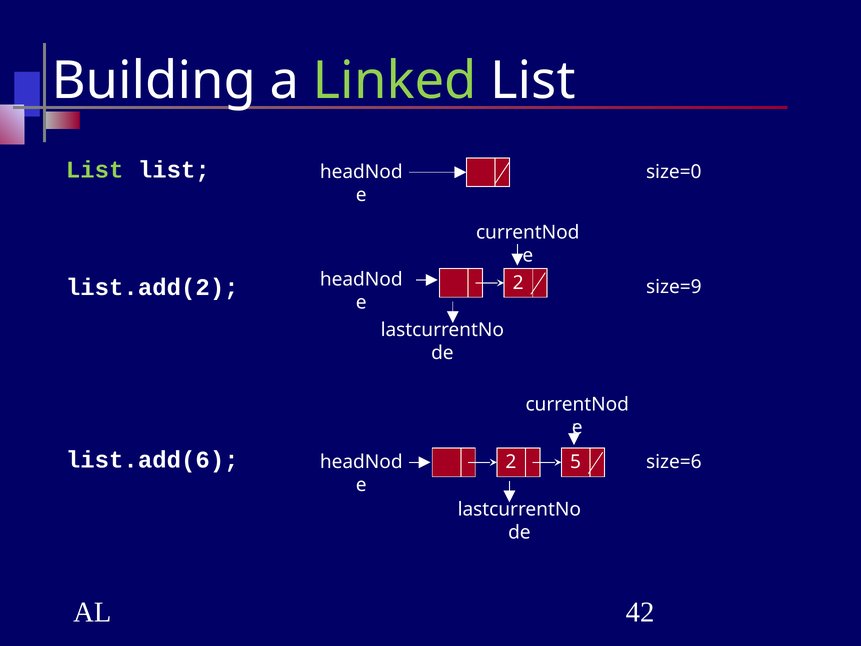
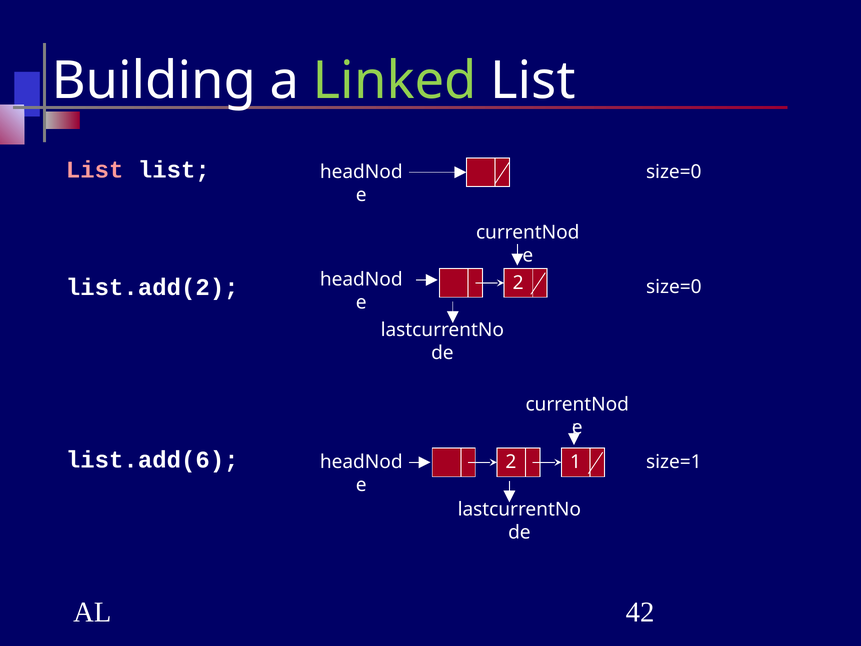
List colour: light green -> pink (95, 170)
size=9: size=9 -> size=0 (674, 287)
5: 5 -> 1 (576, 462)
size=6: size=6 -> size=1 (674, 462)
